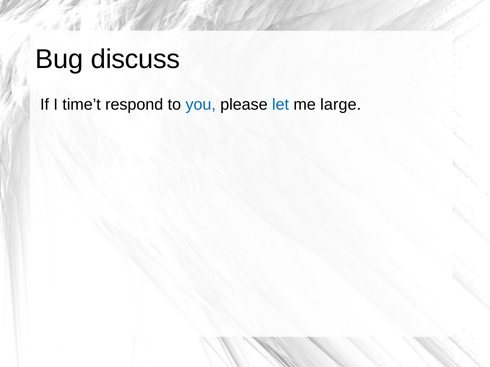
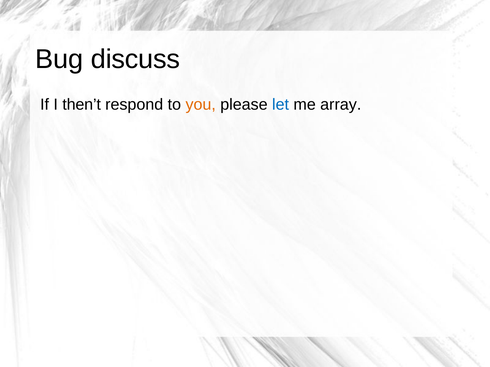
time’t: time’t -> then’t (82, 105)
you colour: blue -> orange (201, 105)
large: large -> array (341, 105)
